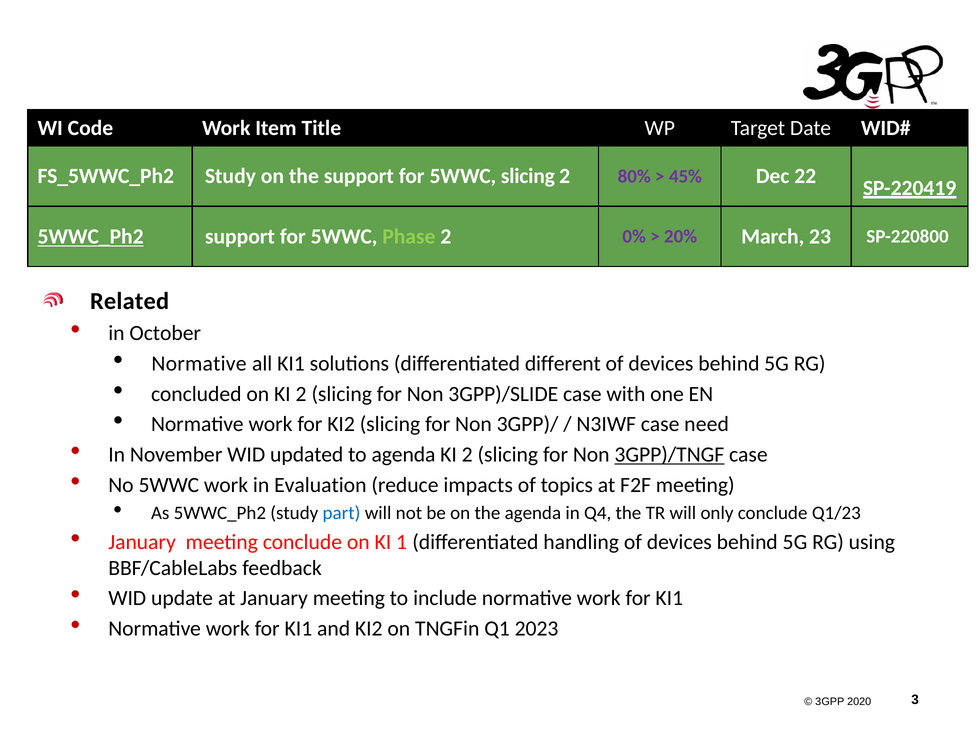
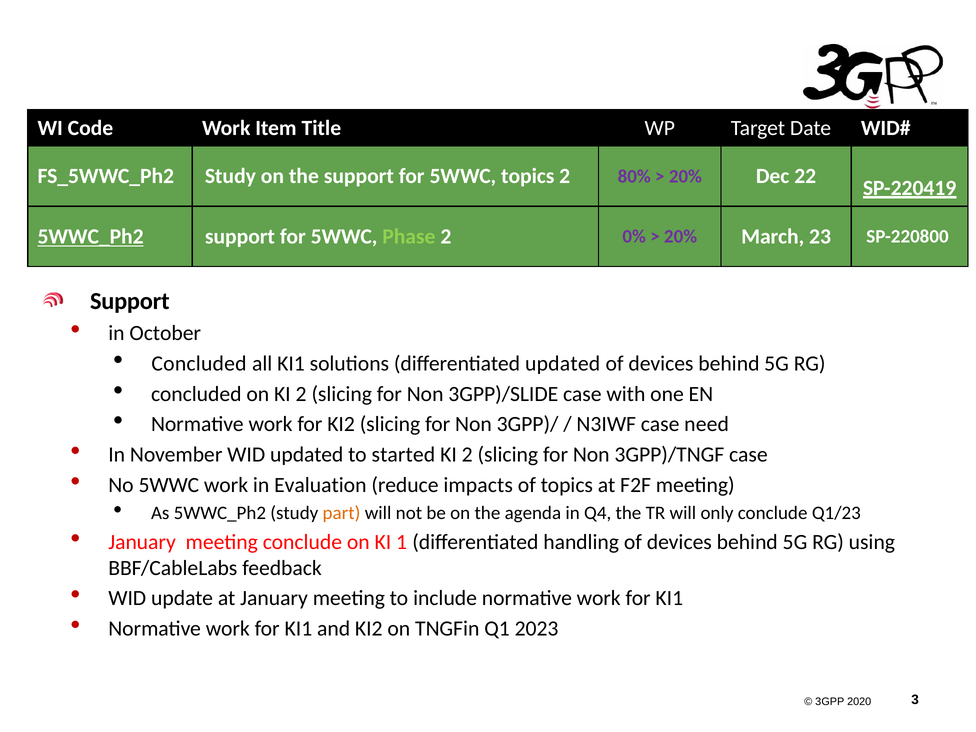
5WWC slicing: slicing -> topics (528, 176)
45%: 45% -> 20% (685, 176)
Related: Related -> Support (130, 301)
Normative: Normative -> Concluded (199, 364)
different: different -> updated (563, 364)
to agenda: agenda -> started (403, 455)
3GPP)/TNGF underline: present -> none (669, 455)
part colour: blue -> orange (342, 513)
